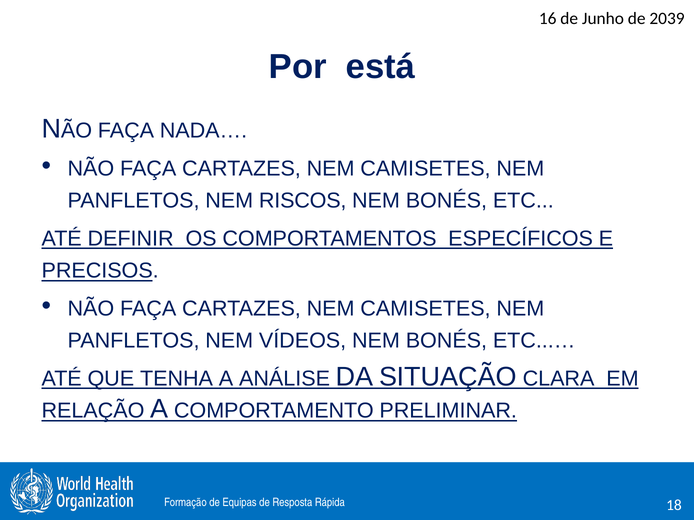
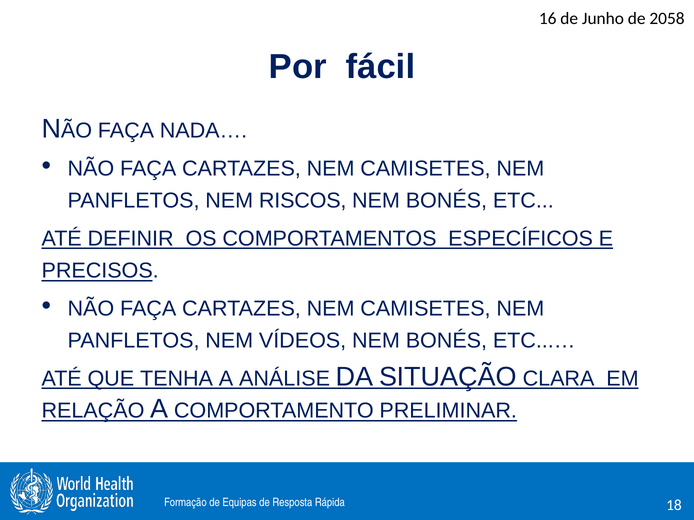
2039: 2039 -> 2058 (667, 18)
está: está -> fácil (381, 67)
